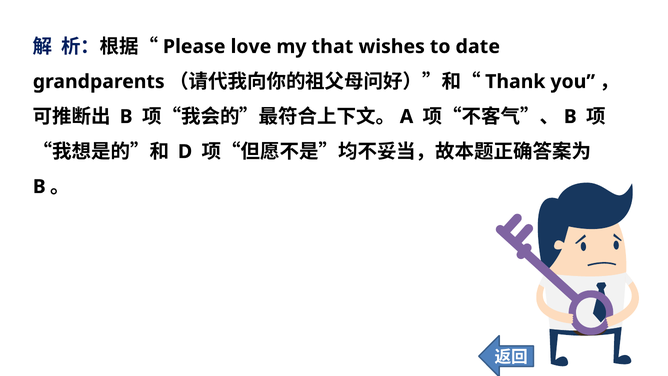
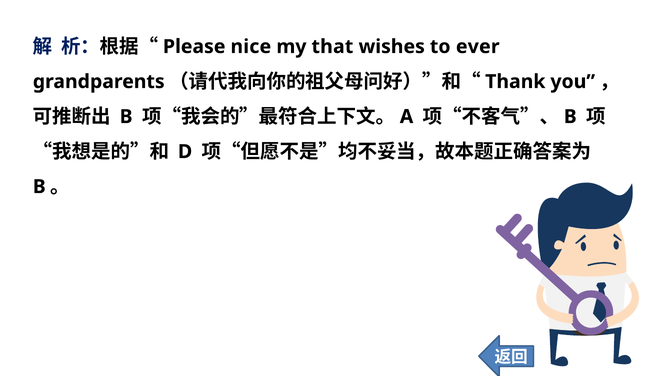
love: love -> nice (251, 47)
date: date -> ever (478, 47)
